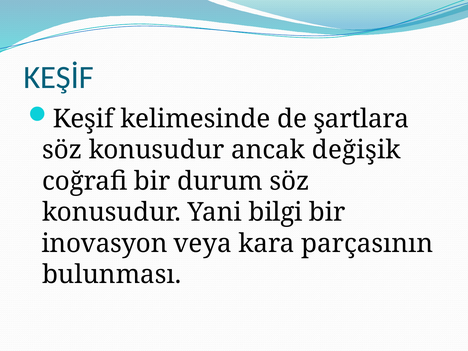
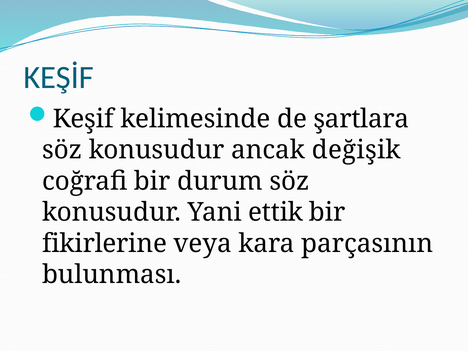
bilgi: bilgi -> ettik (276, 212)
inovasyon: inovasyon -> fikirlerine (104, 243)
